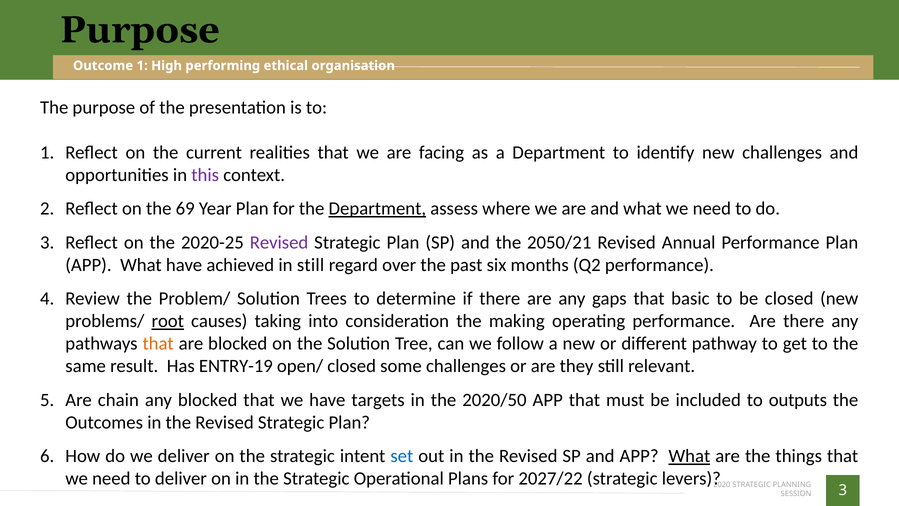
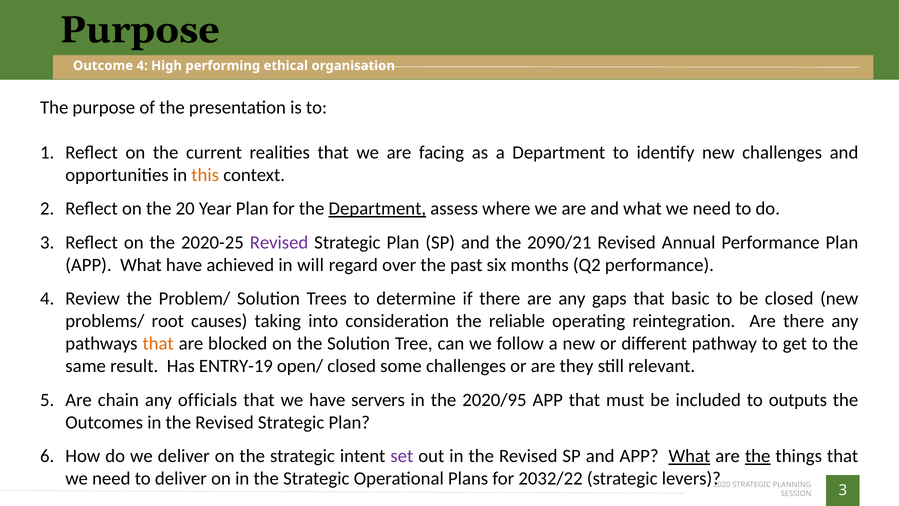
Outcome 1: 1 -> 4 (142, 66)
this colour: purple -> orange (205, 175)
69: 69 -> 20 (185, 209)
2050/21: 2050/21 -> 2090/21 (559, 242)
in still: still -> will (311, 265)
root underline: present -> none (168, 321)
making: making -> reliable (517, 321)
operating performance: performance -> reintegration (684, 321)
any blocked: blocked -> officials (208, 400)
targets: targets -> servers (378, 400)
2020/50: 2020/50 -> 2020/95 (494, 400)
set colour: blue -> purple (402, 456)
the underline: none -> present (758, 456)
2027/22: 2027/22 -> 2032/22 (551, 478)
